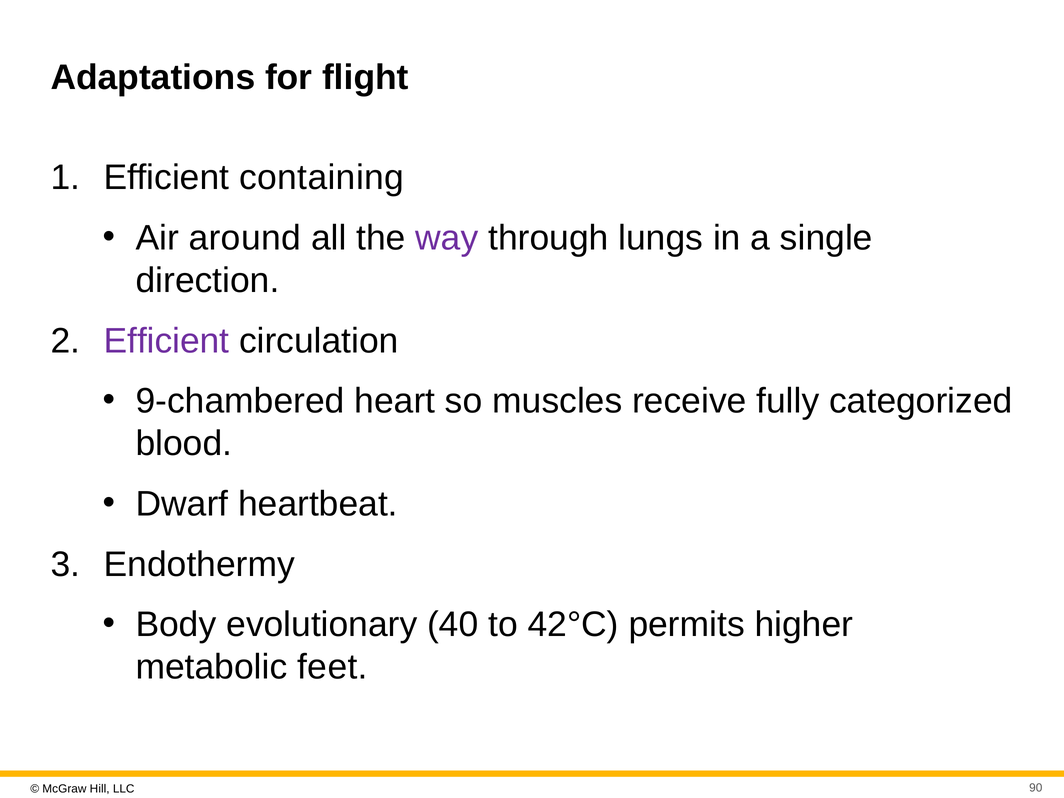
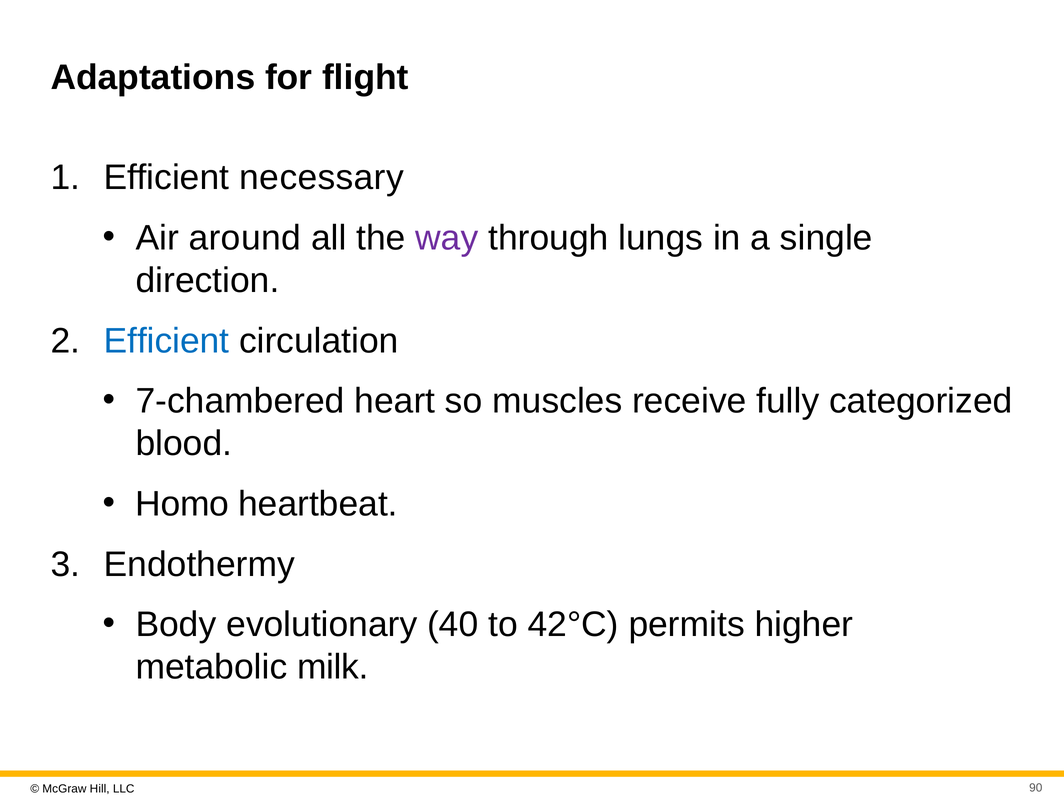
containing: containing -> necessary (322, 178)
Efficient colour: purple -> blue (167, 341)
9-chambered: 9-chambered -> 7-chambered (240, 401)
Dwarf: Dwarf -> Homo (182, 504)
feet: feet -> milk (333, 667)
